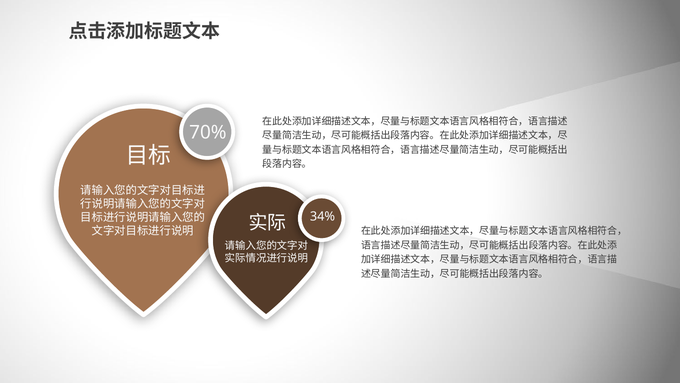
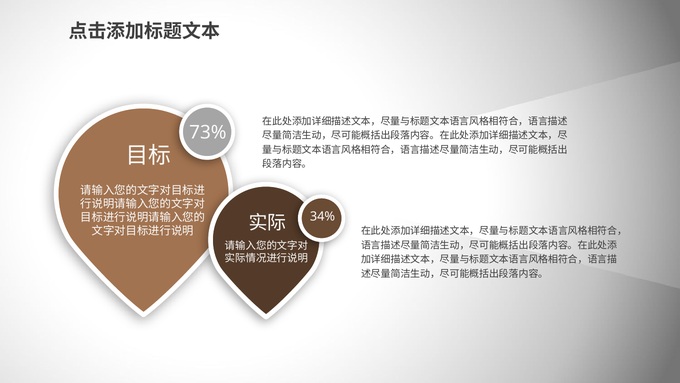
70%: 70% -> 73% (208, 132)
